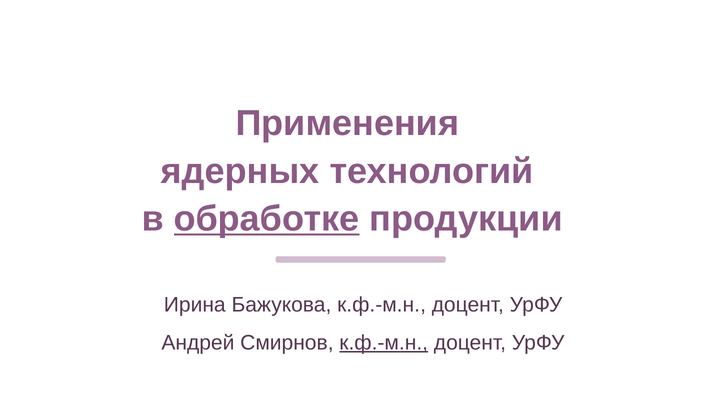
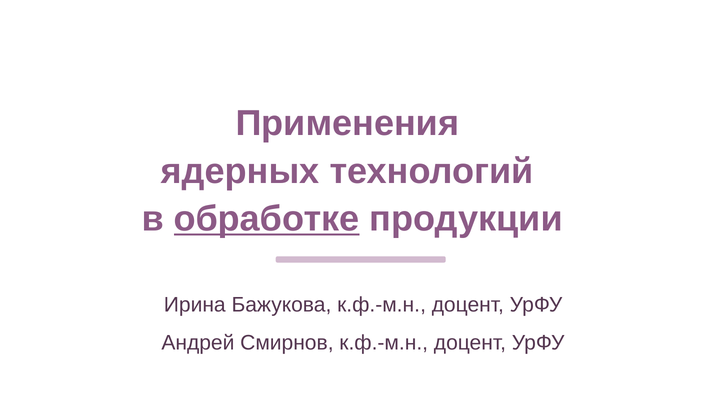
к.ф.-м.н underline: present -> none (384, 343)
